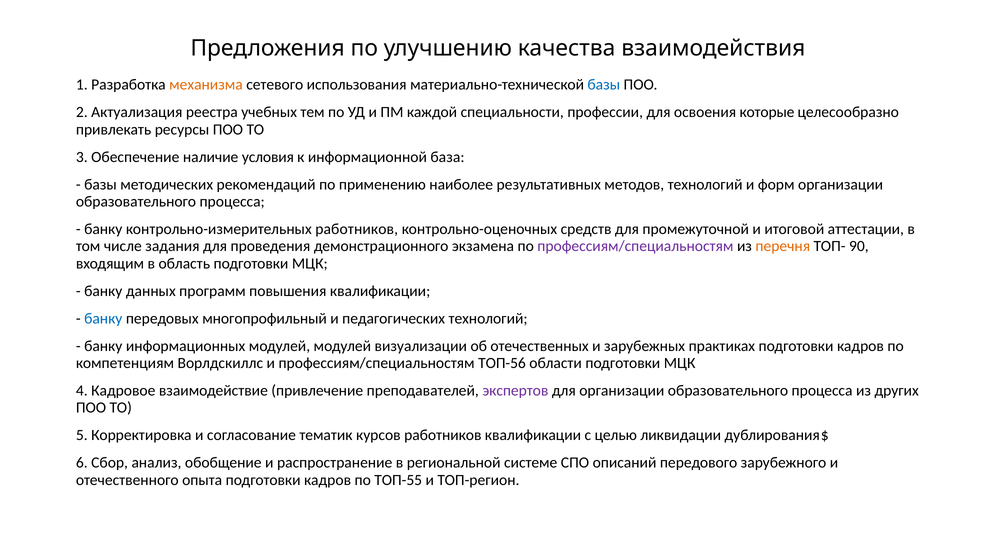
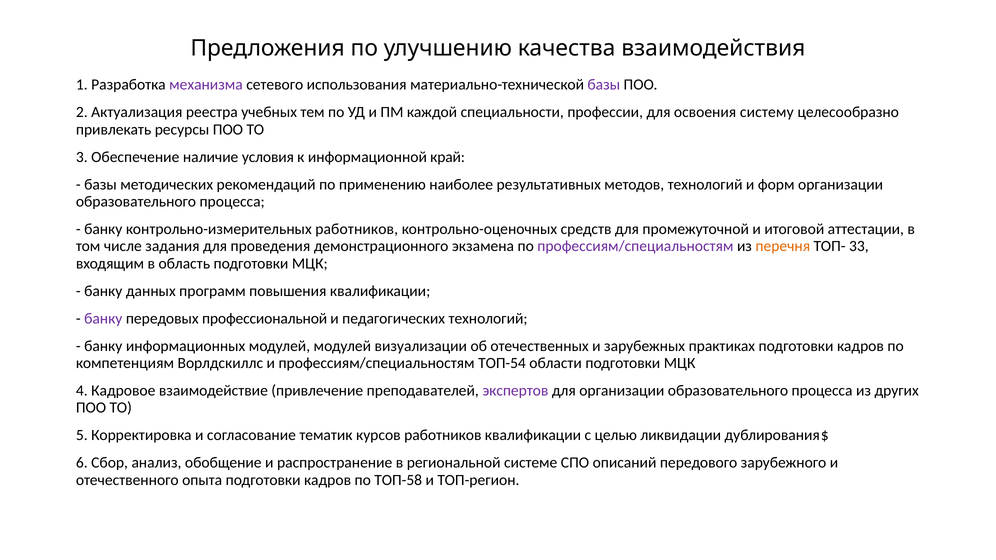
механизма colour: orange -> purple (206, 85)
базы colour: blue -> purple (604, 85)
которые: которые -> систему (767, 112)
база: база -> край (448, 157)
90: 90 -> 33 (859, 246)
банку colour: blue -> purple (103, 319)
многопрофильный: многопрофильный -> профессиональной (265, 319)
ТОП-56: ТОП-56 -> ТОП-54 (502, 363)
ТОП-55: ТОП-55 -> ТОП-58 (398, 480)
